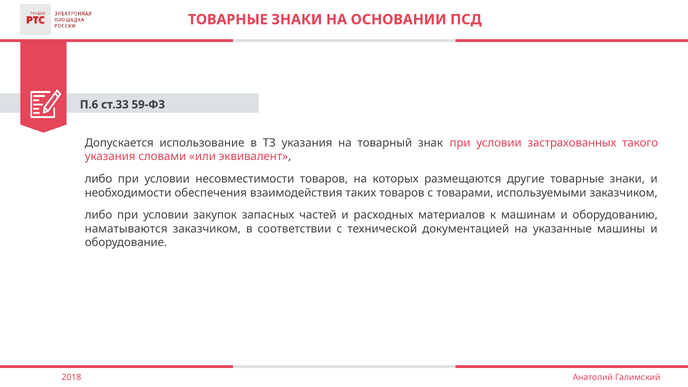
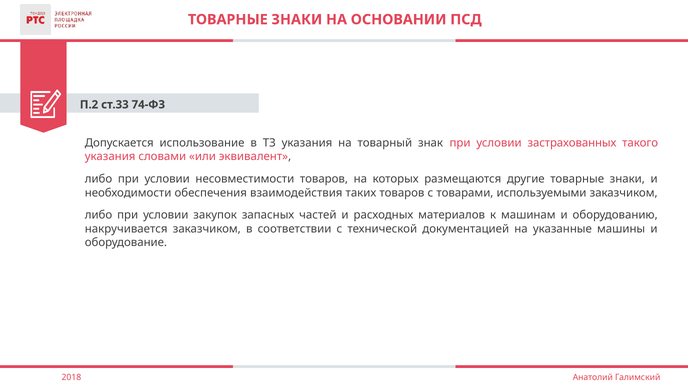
П.6: П.6 -> П.2 (89, 105)
59-ФЗ: 59-ФЗ -> 74-ФЗ (148, 105)
наматываются: наматываются -> накручивается (126, 229)
